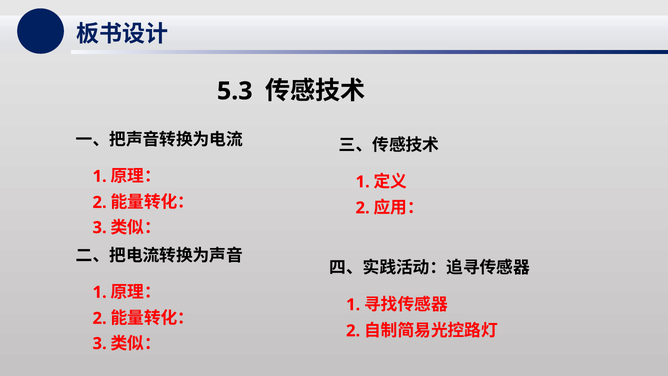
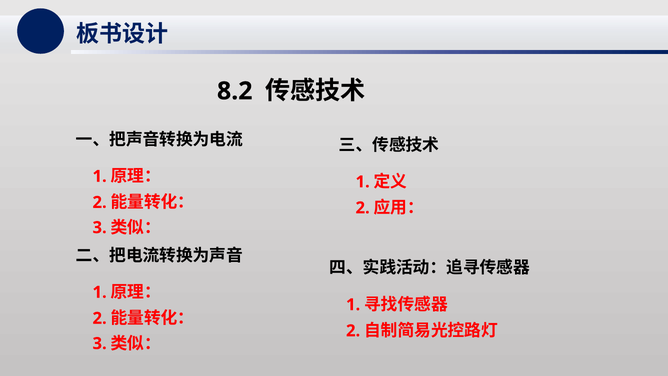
5.3: 5.3 -> 8.2 (235, 91)
